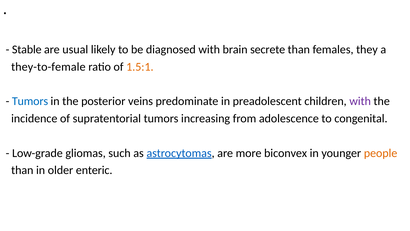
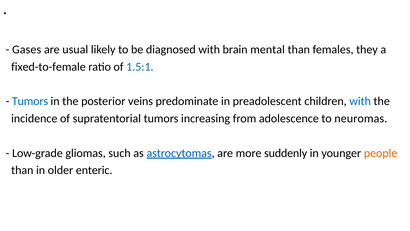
Stable: Stable -> Gases (27, 50)
secrete: secrete -> mental (268, 50)
they-to-female: they-to-female -> fixed-to-female (48, 67)
1.5:1 colour: orange -> blue (140, 67)
with colour: purple -> blue (360, 101)
congenital: congenital -> neuromas (361, 118)
biconvex: biconvex -> suddenly (286, 153)
